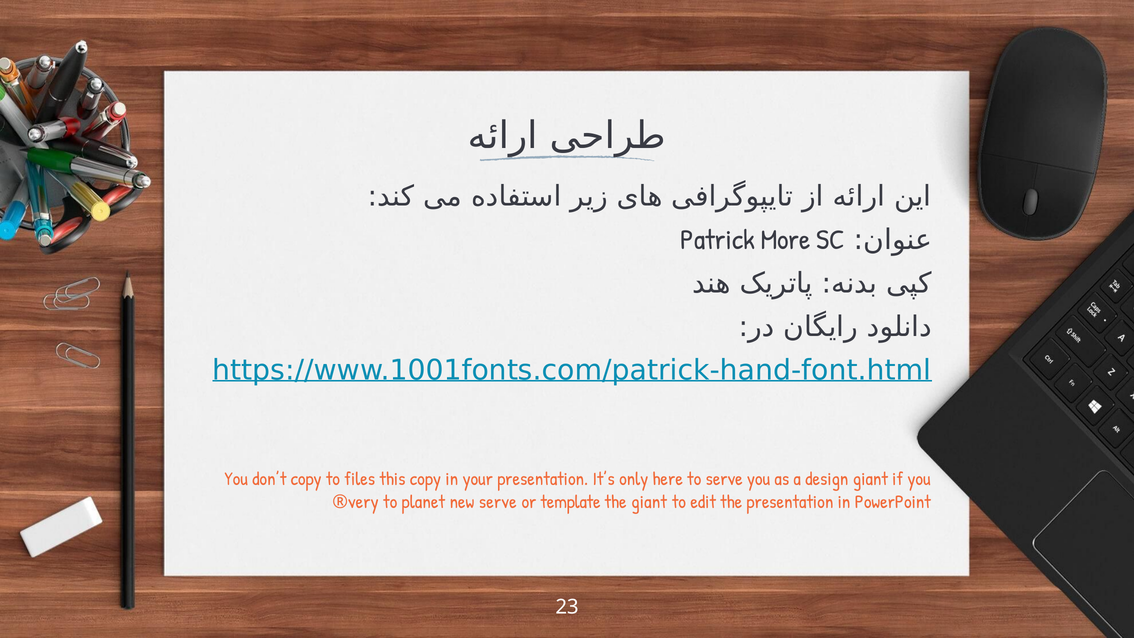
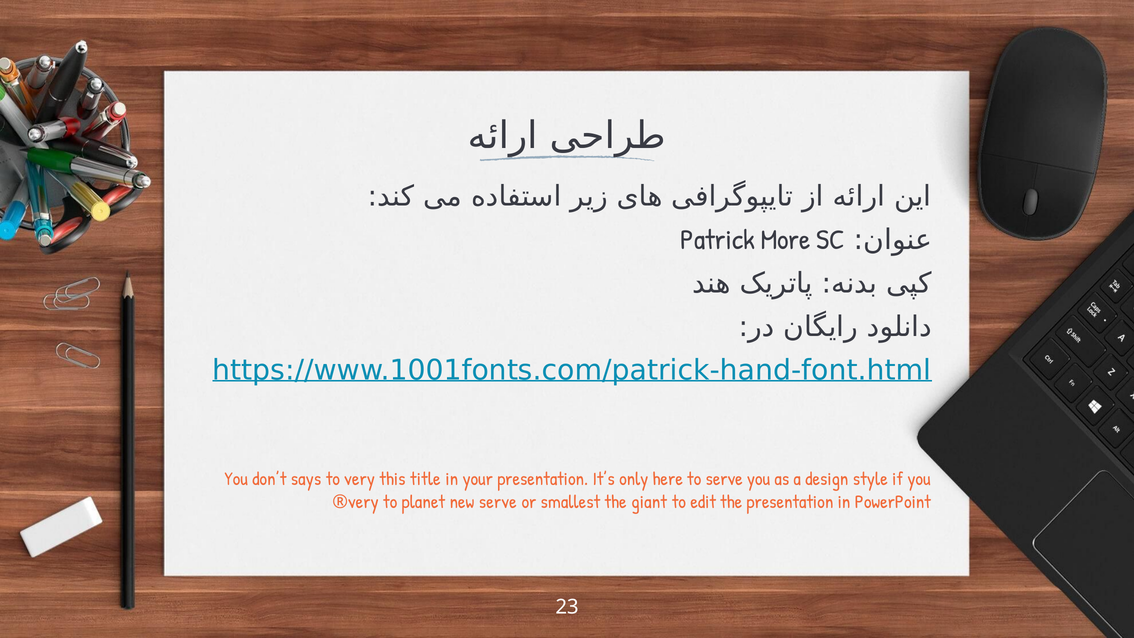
don’t copy: copy -> says (306, 479)
to files: files -> very (360, 479)
this copy: copy -> title (425, 479)
design giant: giant -> style (870, 479)
template: template -> smallest (570, 502)
